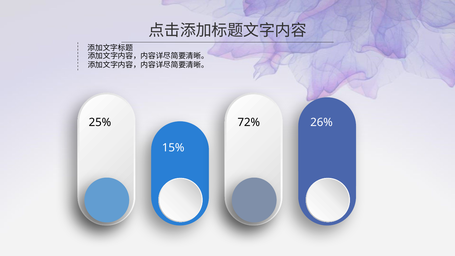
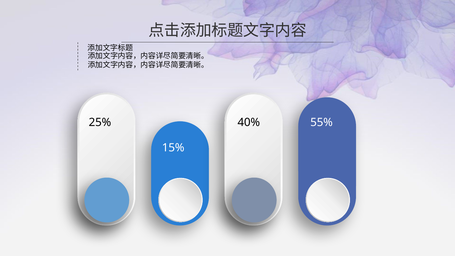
72%: 72% -> 40% (249, 122)
26%: 26% -> 55% (322, 122)
